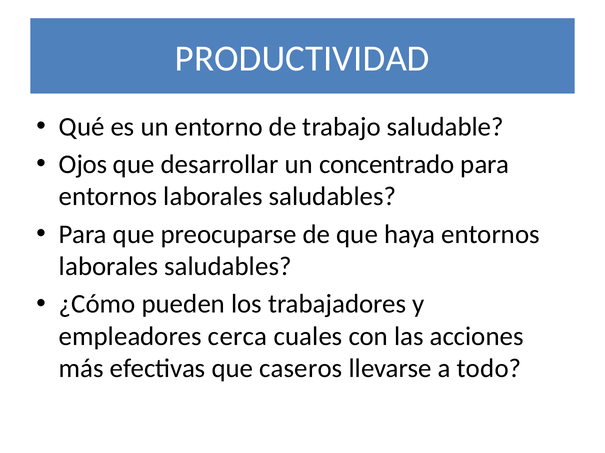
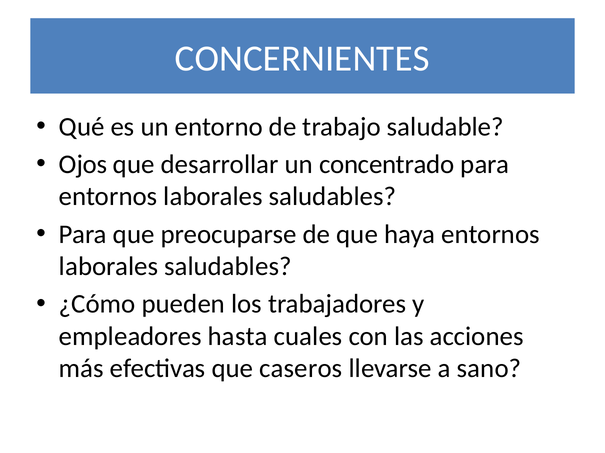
PRODUCTIVIDAD: PRODUCTIVIDAD -> CONCERNIENTES (302, 59)
cerca: cerca -> hasta (238, 337)
todo: todo -> sano (489, 369)
